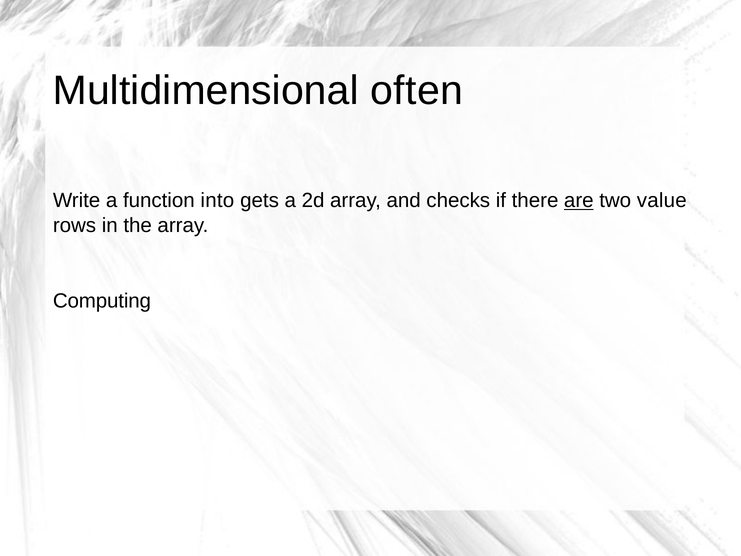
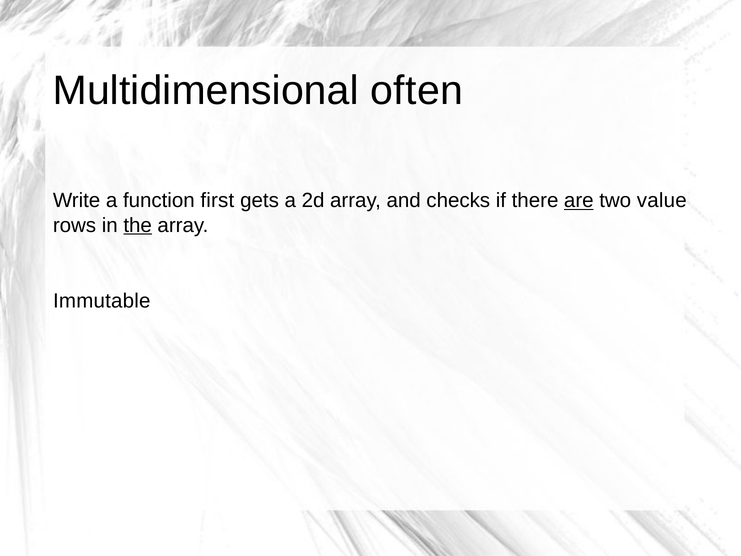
into: into -> first (217, 200)
the underline: none -> present (138, 225)
Computing: Computing -> Immutable (102, 301)
